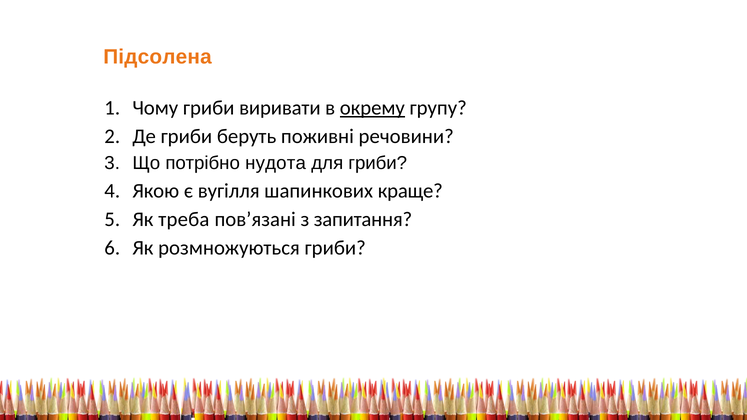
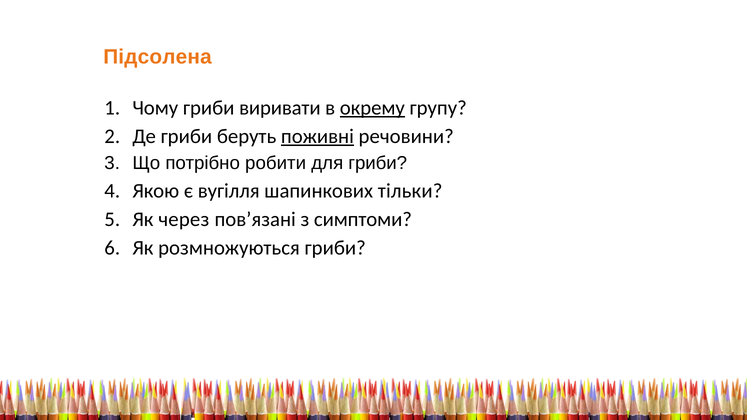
поживні underline: none -> present (317, 136)
нудота: нудота -> робити (276, 163)
краще: краще -> тільки (410, 191)
треба: треба -> через (184, 220)
запитання: запитання -> симптоми (363, 220)
